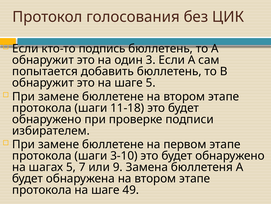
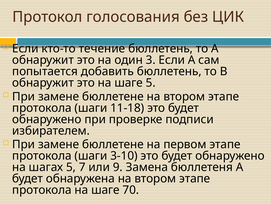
подпись: подпись -> течение (102, 48)
49: 49 -> 70 (131, 189)
